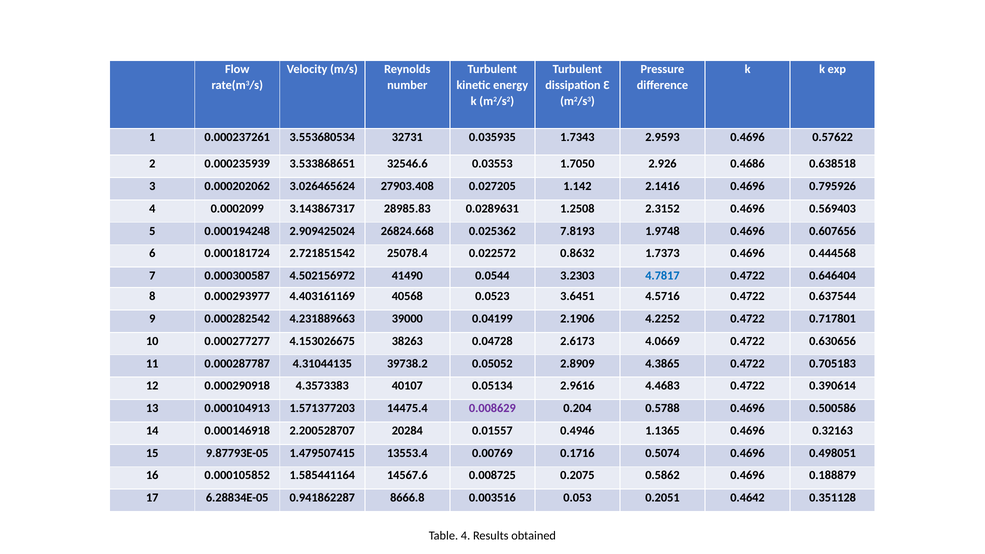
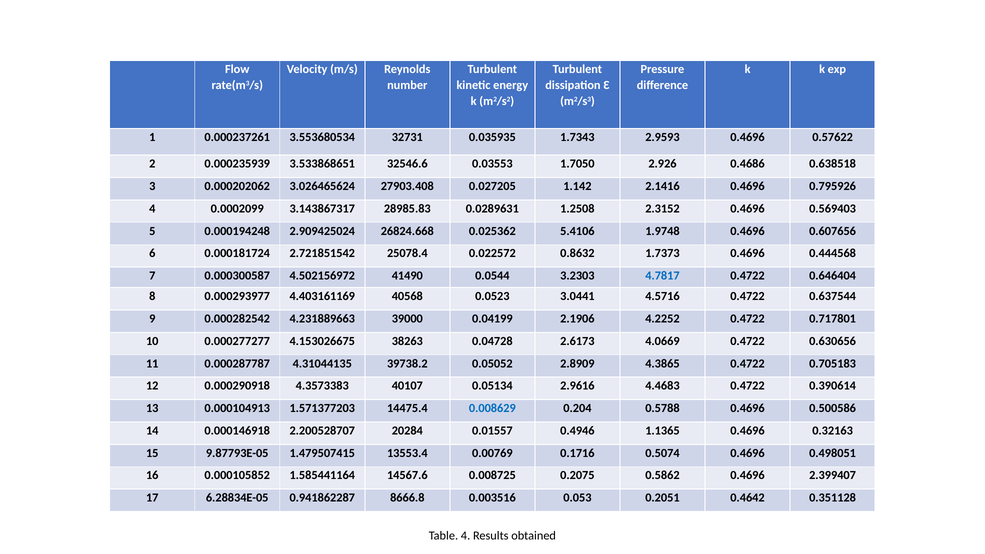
7.8193: 7.8193 -> 5.4106 (577, 231)
3.6451: 3.6451 -> 3.0441 (577, 296)
0.008629 colour: purple -> blue (492, 408)
0.188879: 0.188879 -> 2.399407 (833, 475)
